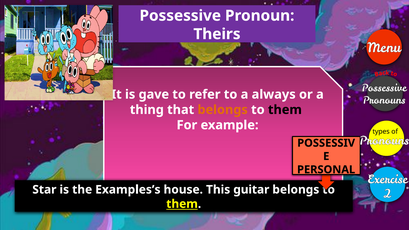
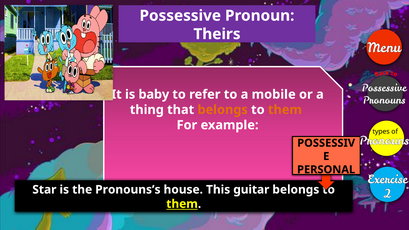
gave: gave -> baby (154, 94)
always: always -> mobile (274, 94)
them colour: black -> orange (285, 110)
Examples’s: Examples’s -> Pronouns’s (128, 190)
